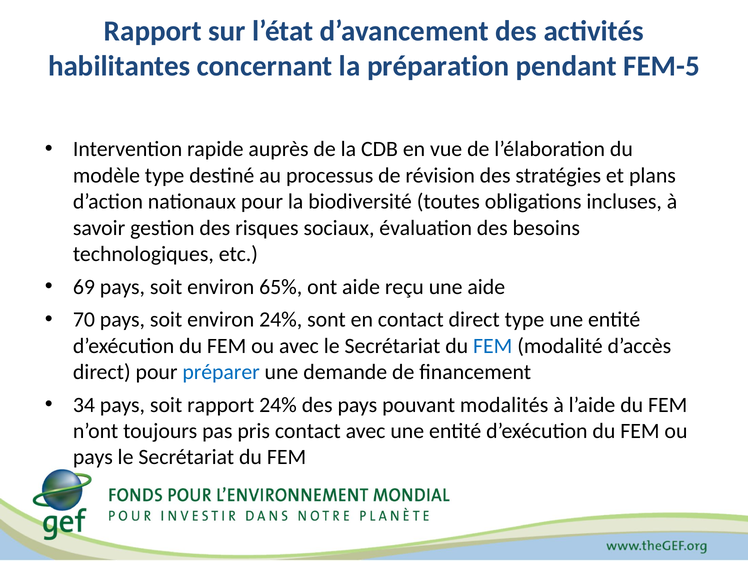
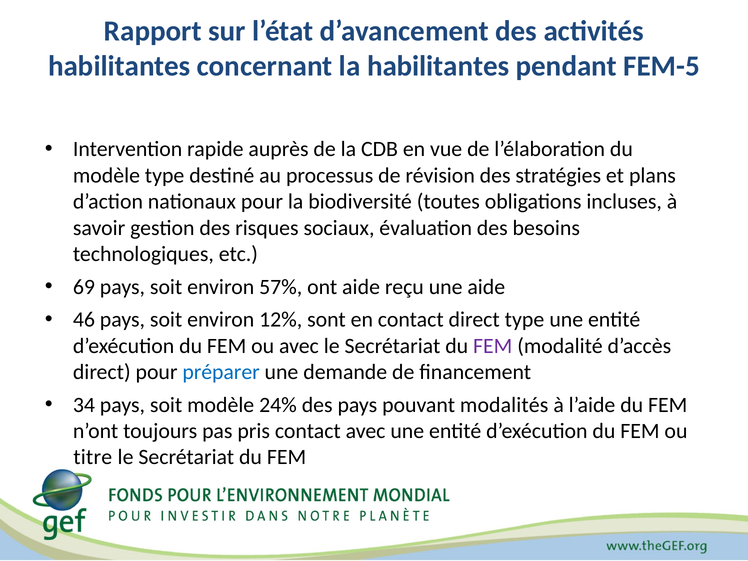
la préparation: préparation -> habilitantes (438, 66)
65%: 65% -> 57% (281, 287)
70: 70 -> 46 (84, 320)
environ 24%: 24% -> 12% (281, 320)
FEM colour: blue -> purple (493, 346)
soit rapport: rapport -> modèle (221, 405)
pays: pays -> titre (93, 457)
